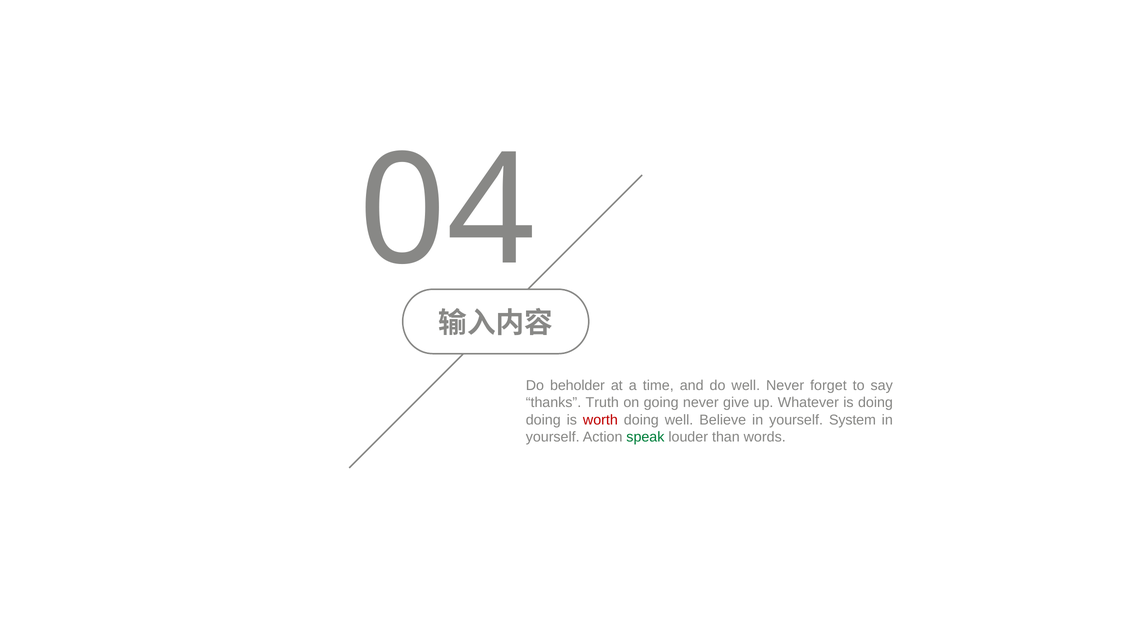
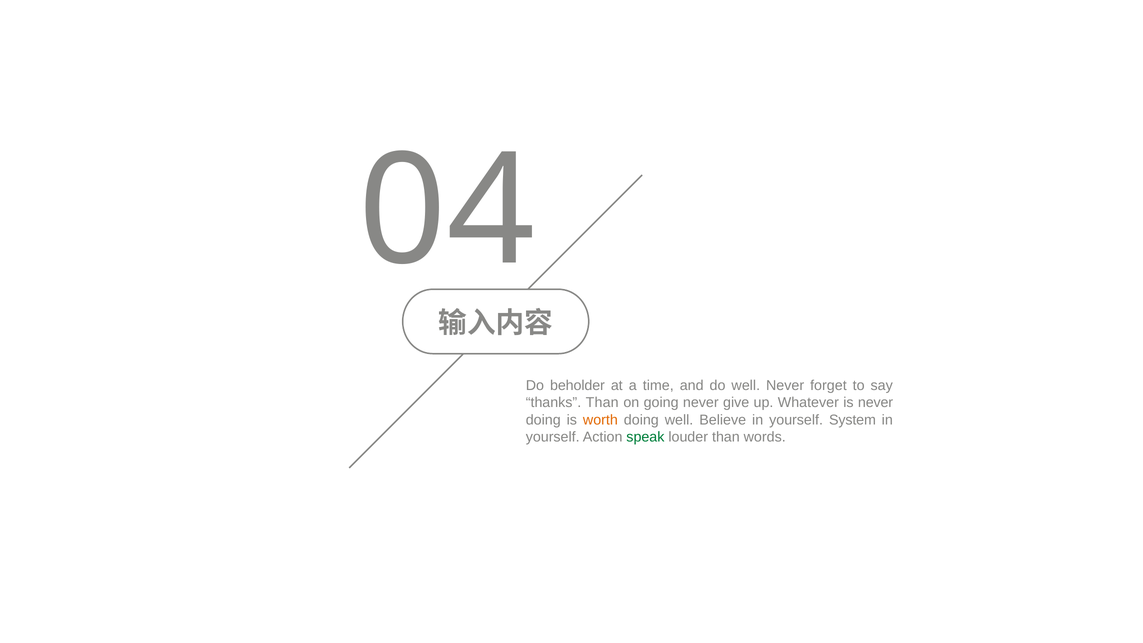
thanks Truth: Truth -> Than (602, 403)
is doing: doing -> never (876, 403)
worth colour: red -> orange (600, 420)
